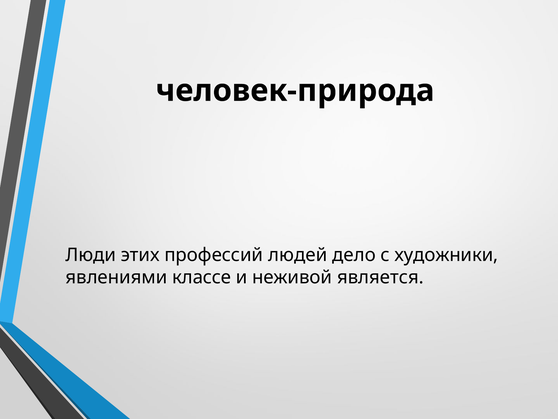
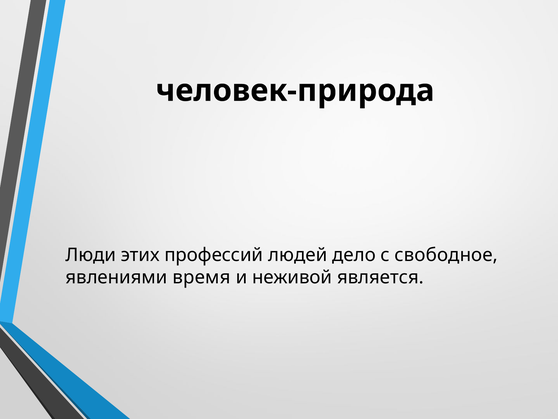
художники: художники -> свободное (446, 255)
классе: классе -> время (201, 277)
